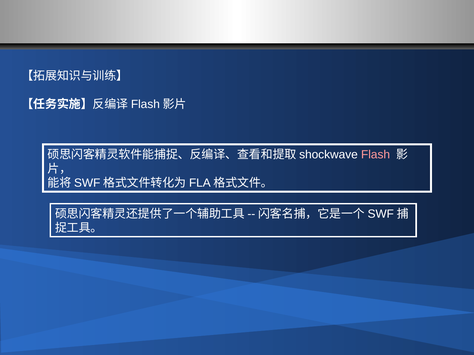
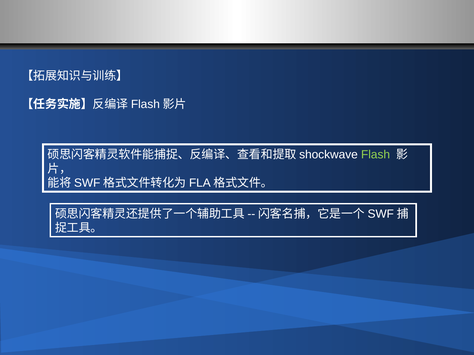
Flash colour: pink -> light green (376, 155)
